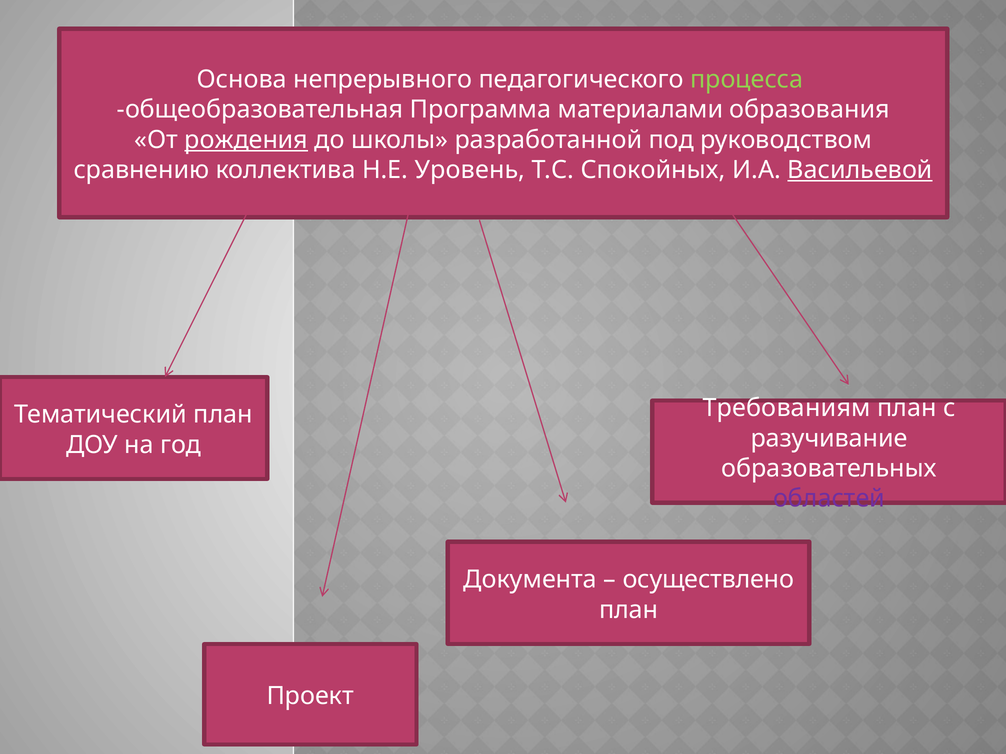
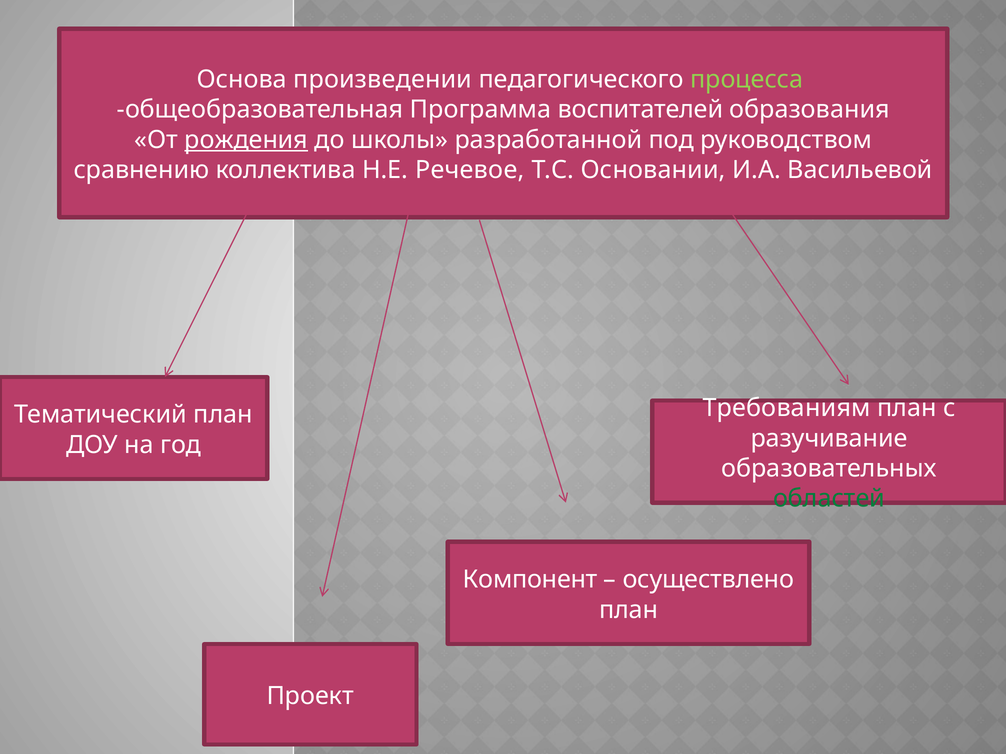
непрерывного: непрерывного -> произведении (383, 79)
материалами: материалами -> воспитателей (641, 110)
Уровень: Уровень -> Речевое (470, 170)
Спокойных: Спокойных -> Основании (653, 170)
Васильевой underline: present -> none (860, 170)
областей colour: purple -> green (829, 499)
Документа: Документа -> Компонент (530, 580)
